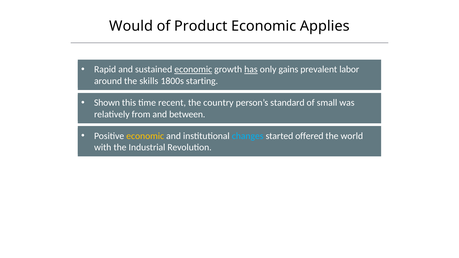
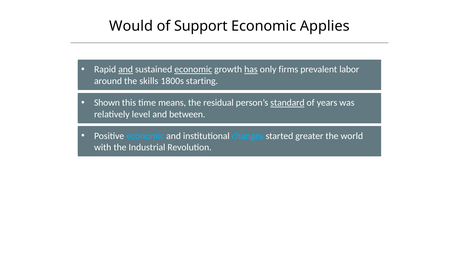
Product: Product -> Support (201, 26)
and underline: none -> present (126, 70)
gains: gains -> firms (288, 70)
recent: recent -> means (172, 103)
country: country -> residual (218, 103)
standard underline: none -> present (287, 103)
small: small -> years (327, 103)
from: from -> level (141, 114)
economic colour: yellow -> light blue (145, 136)
offered: offered -> greater (309, 136)
